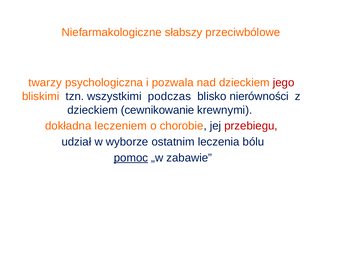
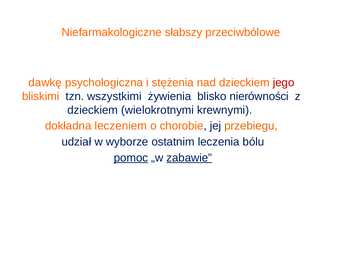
twarzy: twarzy -> dawkę (45, 83)
pozwala: pozwala -> stężenia (173, 83)
podczas: podczas -> żywienia (170, 97)
cewnikowanie: cewnikowanie -> wielokrotnymi (158, 110)
przebiegu colour: red -> orange (251, 126)
zabawie underline: none -> present (189, 158)
